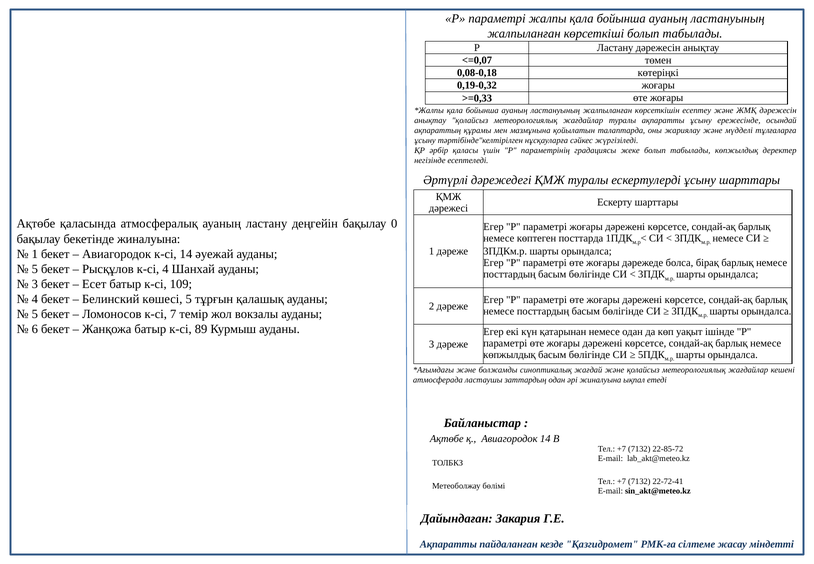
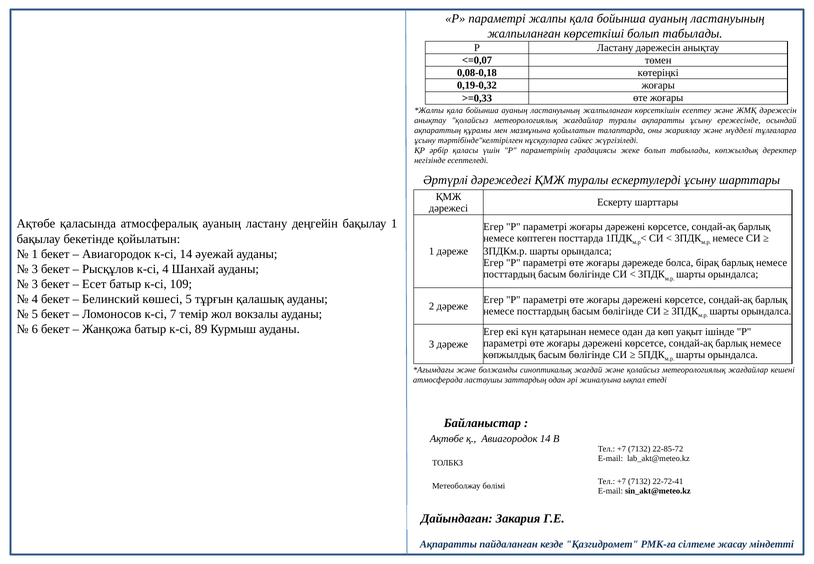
бақылау 0: 0 -> 1 (394, 224)
бекетінде жиналуына: жиналуына -> қойылатын (149, 239)
5: 5 -> 3 (35, 269)
